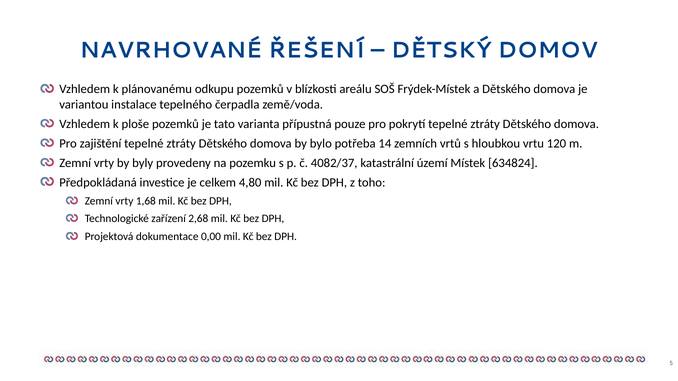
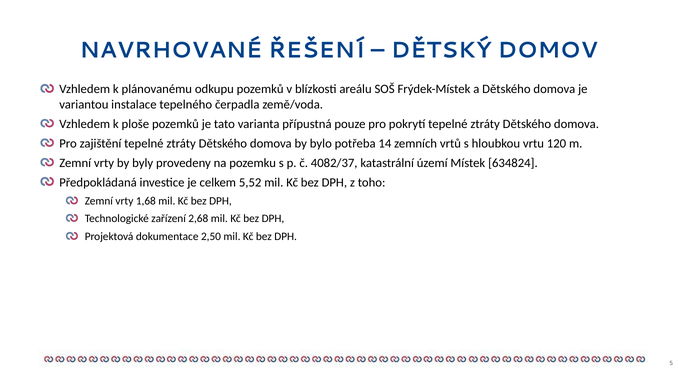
4,80: 4,80 -> 5,52 (250, 183)
0,00: 0,00 -> 2,50 (211, 237)
